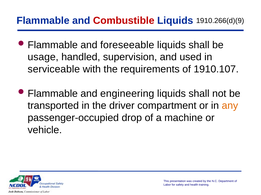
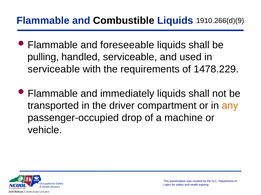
Combustible colour: red -> black (124, 21)
usage: usage -> pulling (43, 57)
handled supervision: supervision -> serviceable (130, 57)
1910.107: 1910.107 -> 1478.229 (216, 69)
engineering: engineering -> immediately (127, 94)
